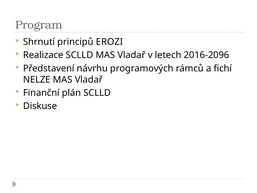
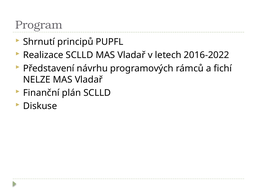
EROZI: EROZI -> PUPFL (110, 42)
2016-2096: 2016-2096 -> 2016-2022 (207, 55)
